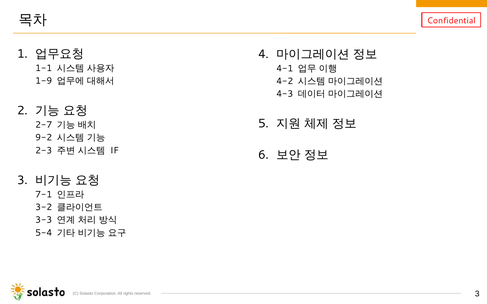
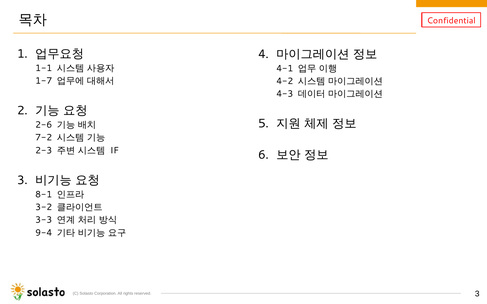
1-9: 1-9 -> 1-7 (44, 81)
2-7: 2-7 -> 2-6 (44, 125)
9-2: 9-2 -> 7-2 (44, 138)
7-1: 7-1 -> 8-1 (44, 195)
5-4: 5-4 -> 9-4 (44, 233)
